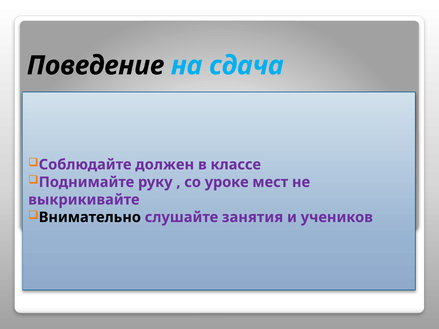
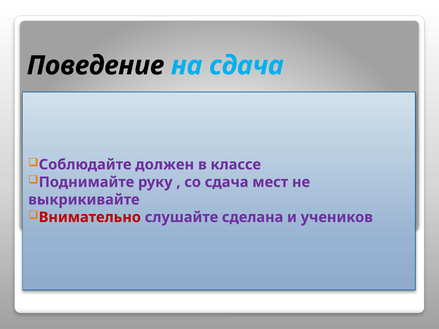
со уроке: уроке -> сдача (227, 182)
Внимательно colour: black -> red (90, 217)
занятия: занятия -> сделана (253, 217)
